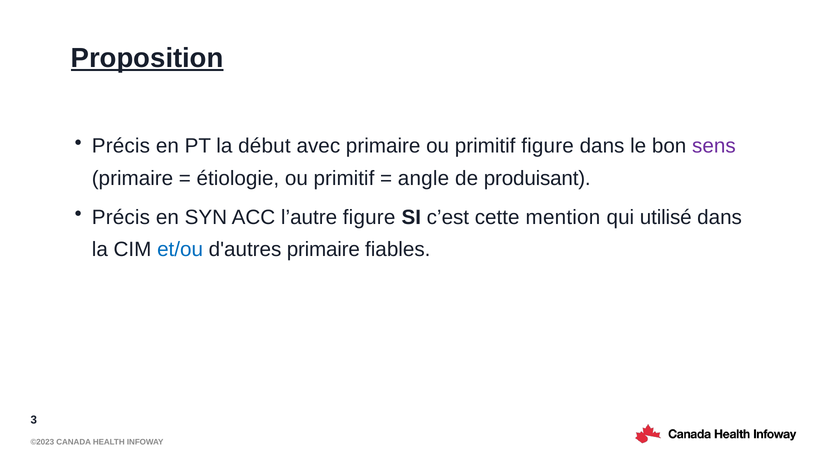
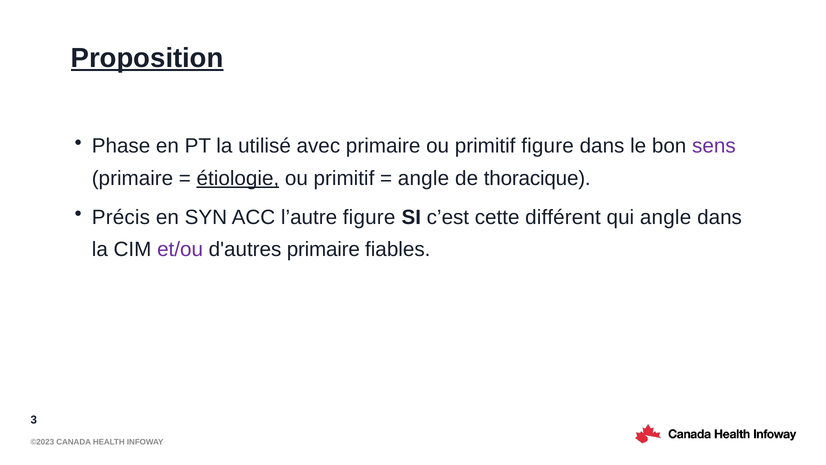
Précis: Précis -> Phase (121, 146)
début: début -> utilisé (265, 146)
étiologie underline: none -> present (238, 178)
produisant: produisant -> thoracique (537, 178)
mention: mention -> différent (563, 217)
qui utilisé: utilisé -> angle (666, 217)
et/ou colour: blue -> purple (180, 249)
